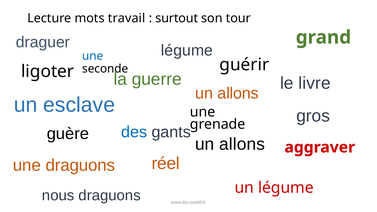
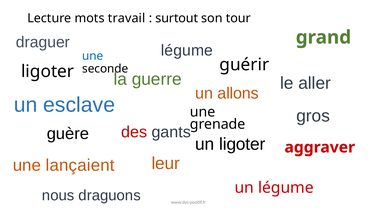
livre: livre -> aller (315, 83)
des colour: blue -> red (134, 132)
allons: allons -> ligoter (242, 144)
réel: réel -> leur (166, 163)
une draguons: draguons -> lançaient (80, 165)
